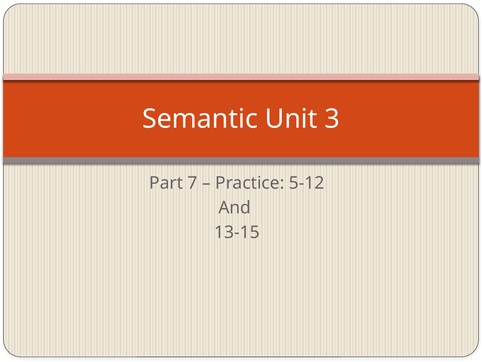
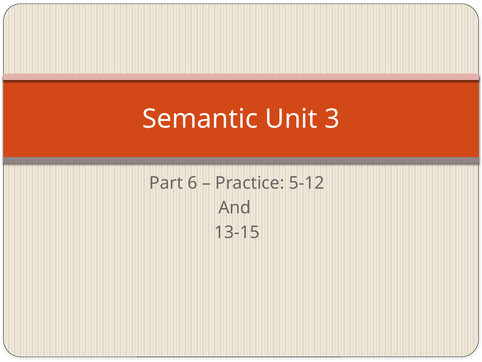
7: 7 -> 6 (193, 183)
